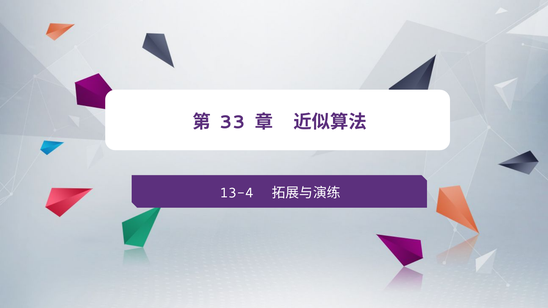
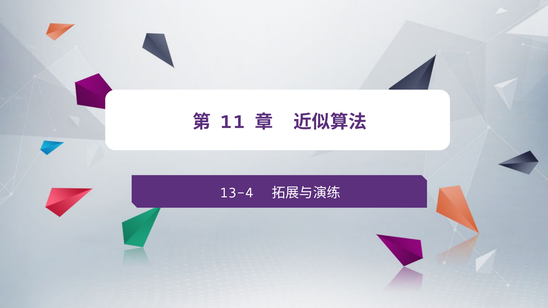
33: 33 -> 11 (232, 122)
